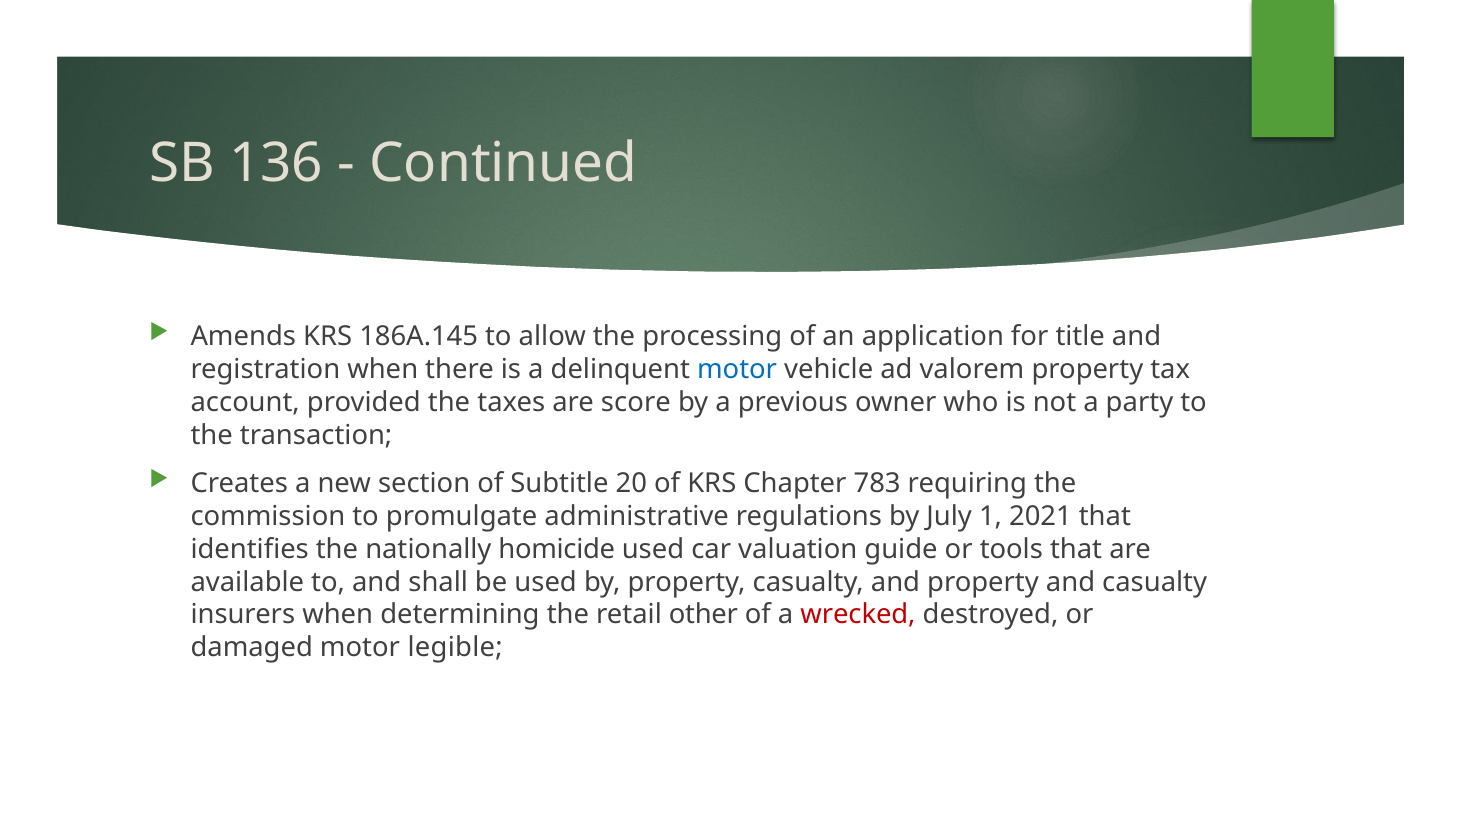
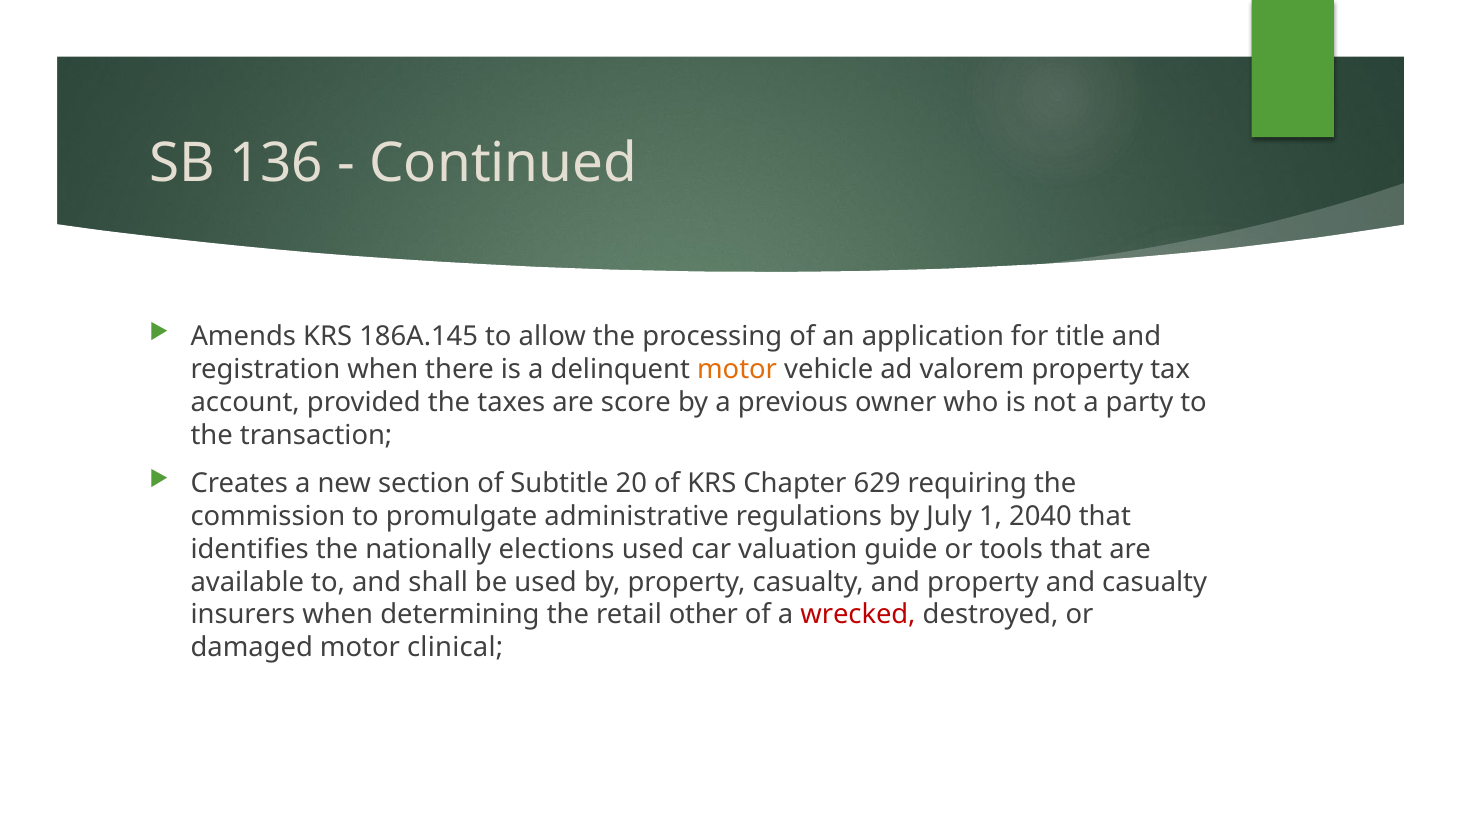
motor colour: blue -> orange (737, 369)
783: 783 -> 629 (877, 483)
2021: 2021 -> 2040 (1040, 516)
homicide: homicide -> elections (557, 549)
legible: legible -> clinical (455, 647)
